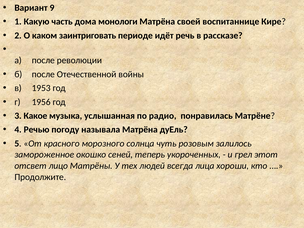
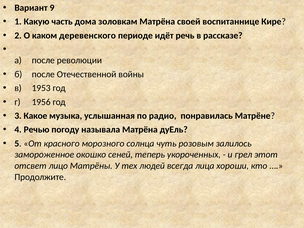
монологи: монологи -> золовкам (118, 22)
заинтриговать: заинтриговать -> деревенского (88, 35)
